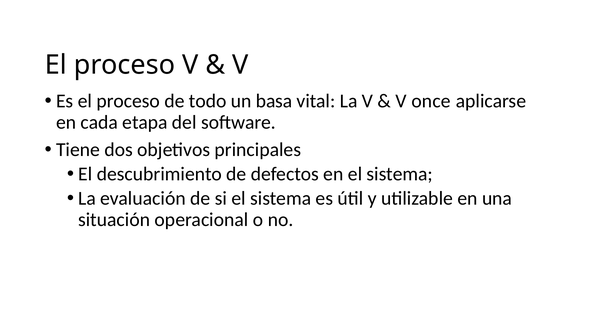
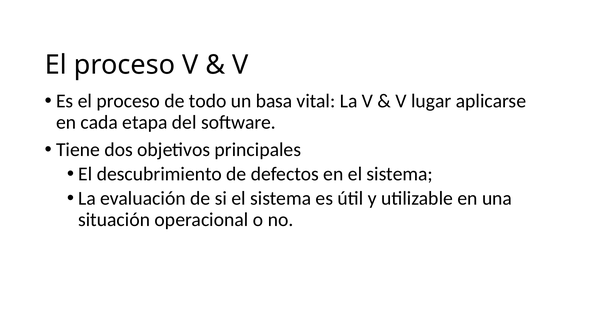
once: once -> lugar (431, 101)
